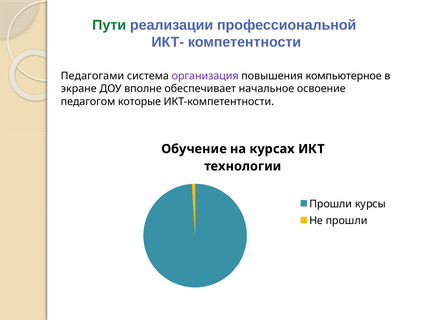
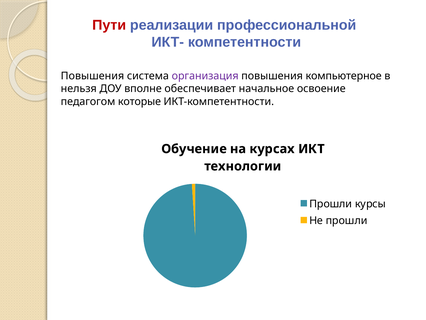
Пути colour: green -> red (109, 25)
Педагогами: Педагогами -> Повышения (92, 76)
экране: экране -> нельзя (79, 89)
